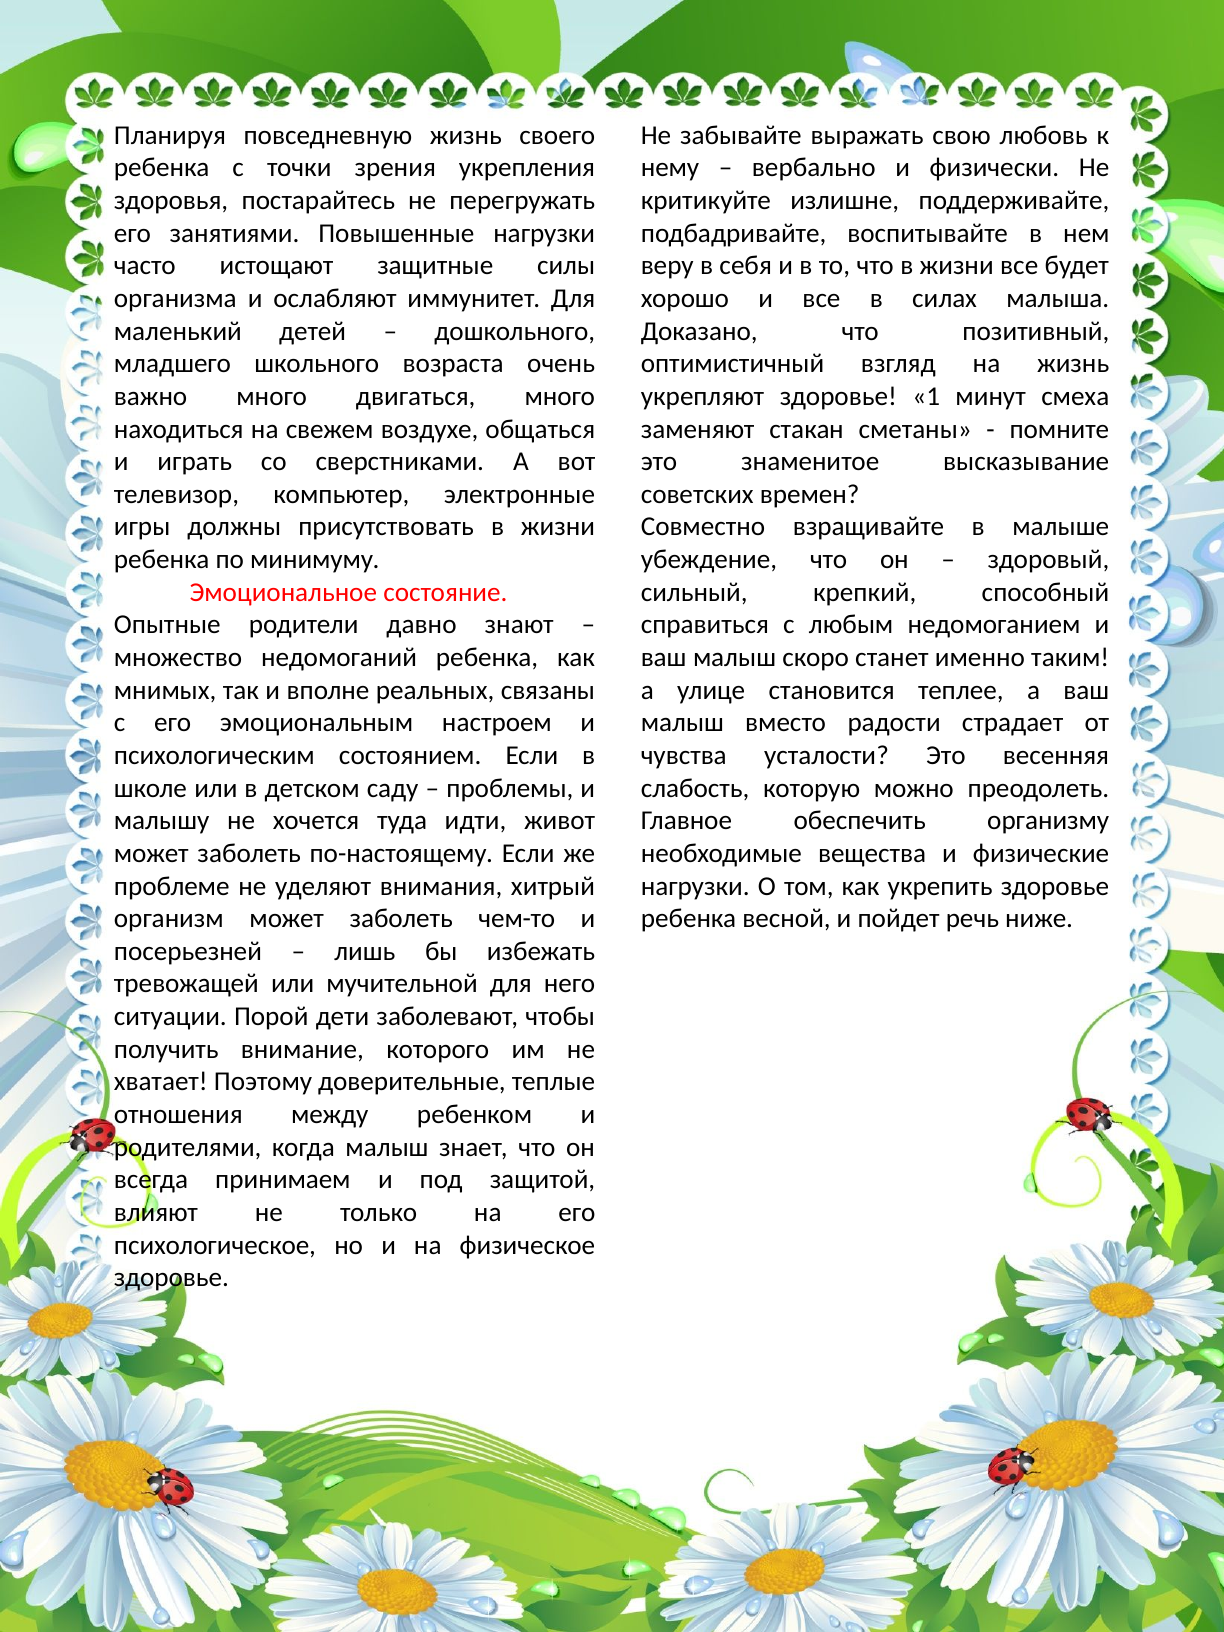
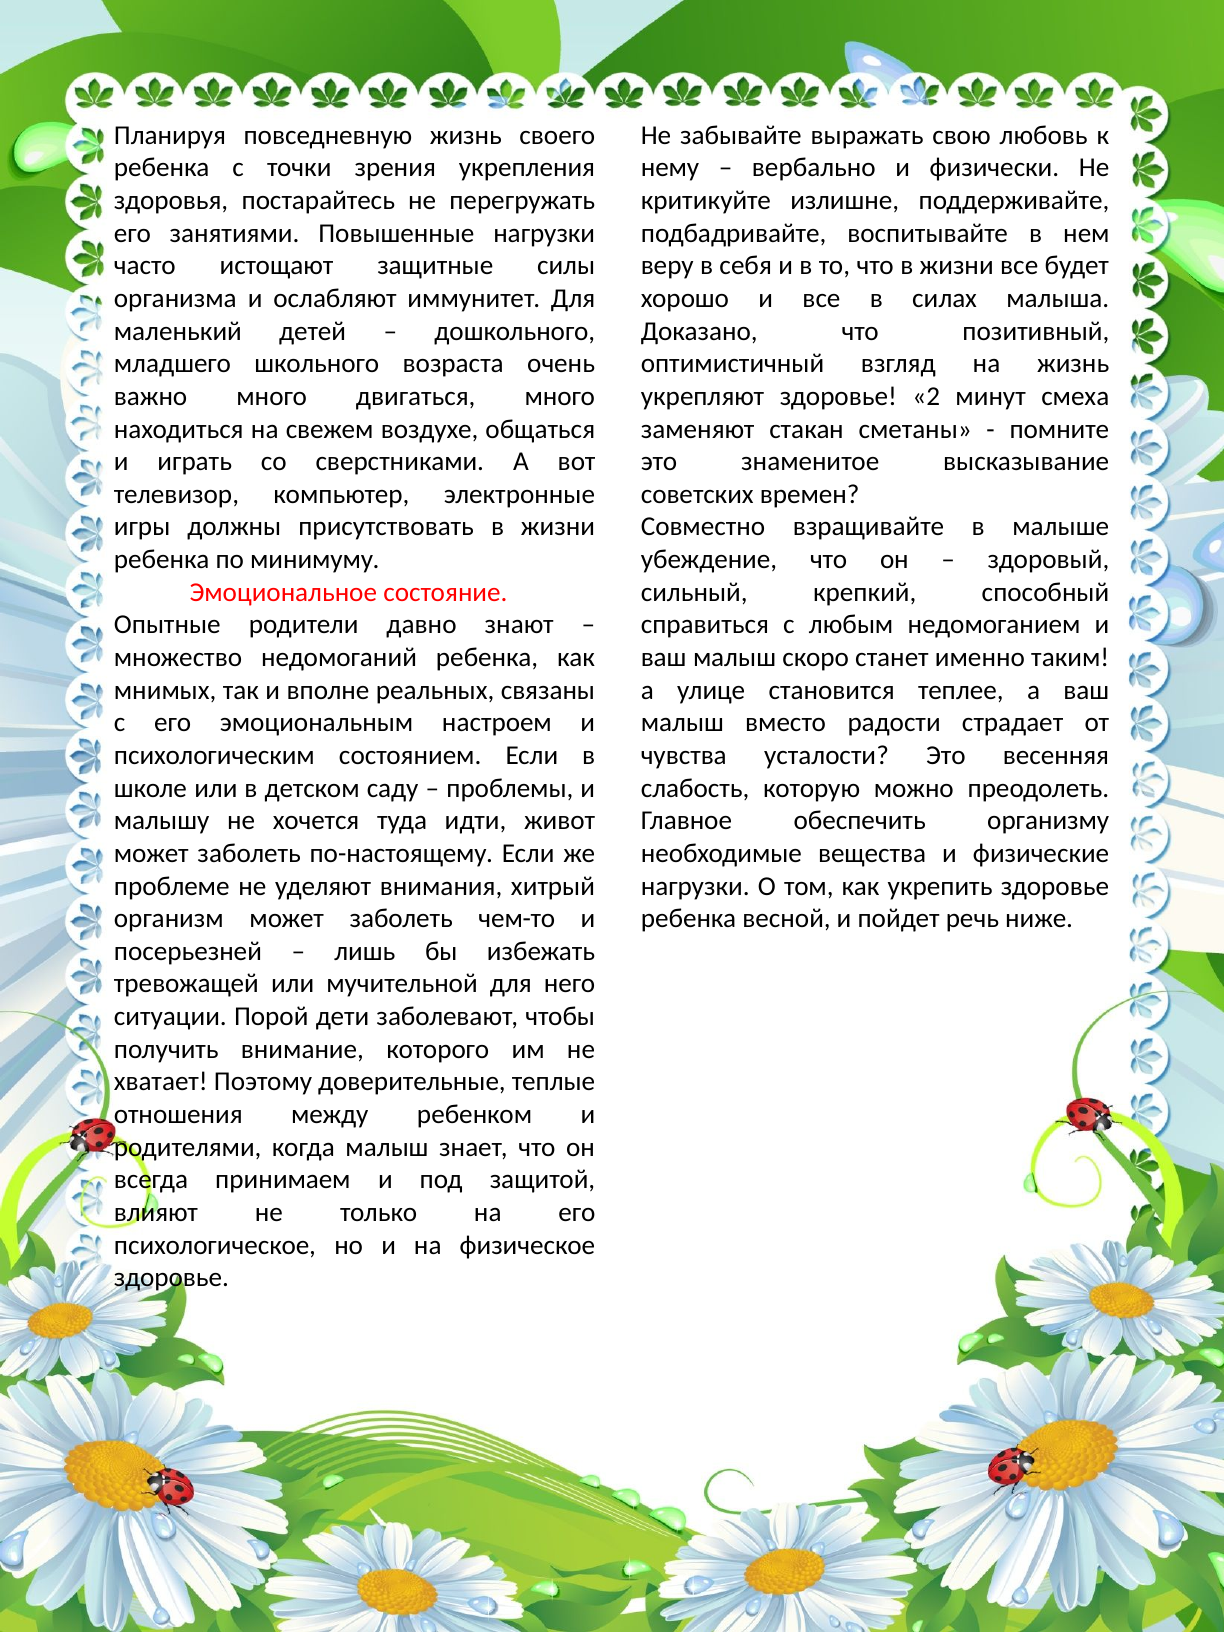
1: 1 -> 2 (926, 396)
